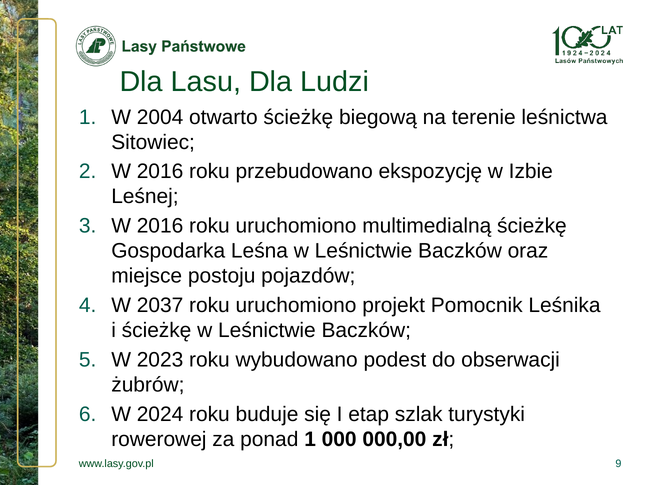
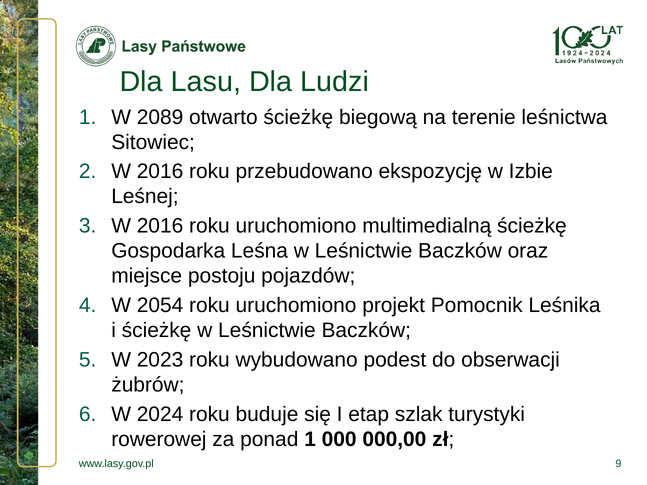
2004: 2004 -> 2089 (160, 117)
2037: 2037 -> 2054 (160, 306)
